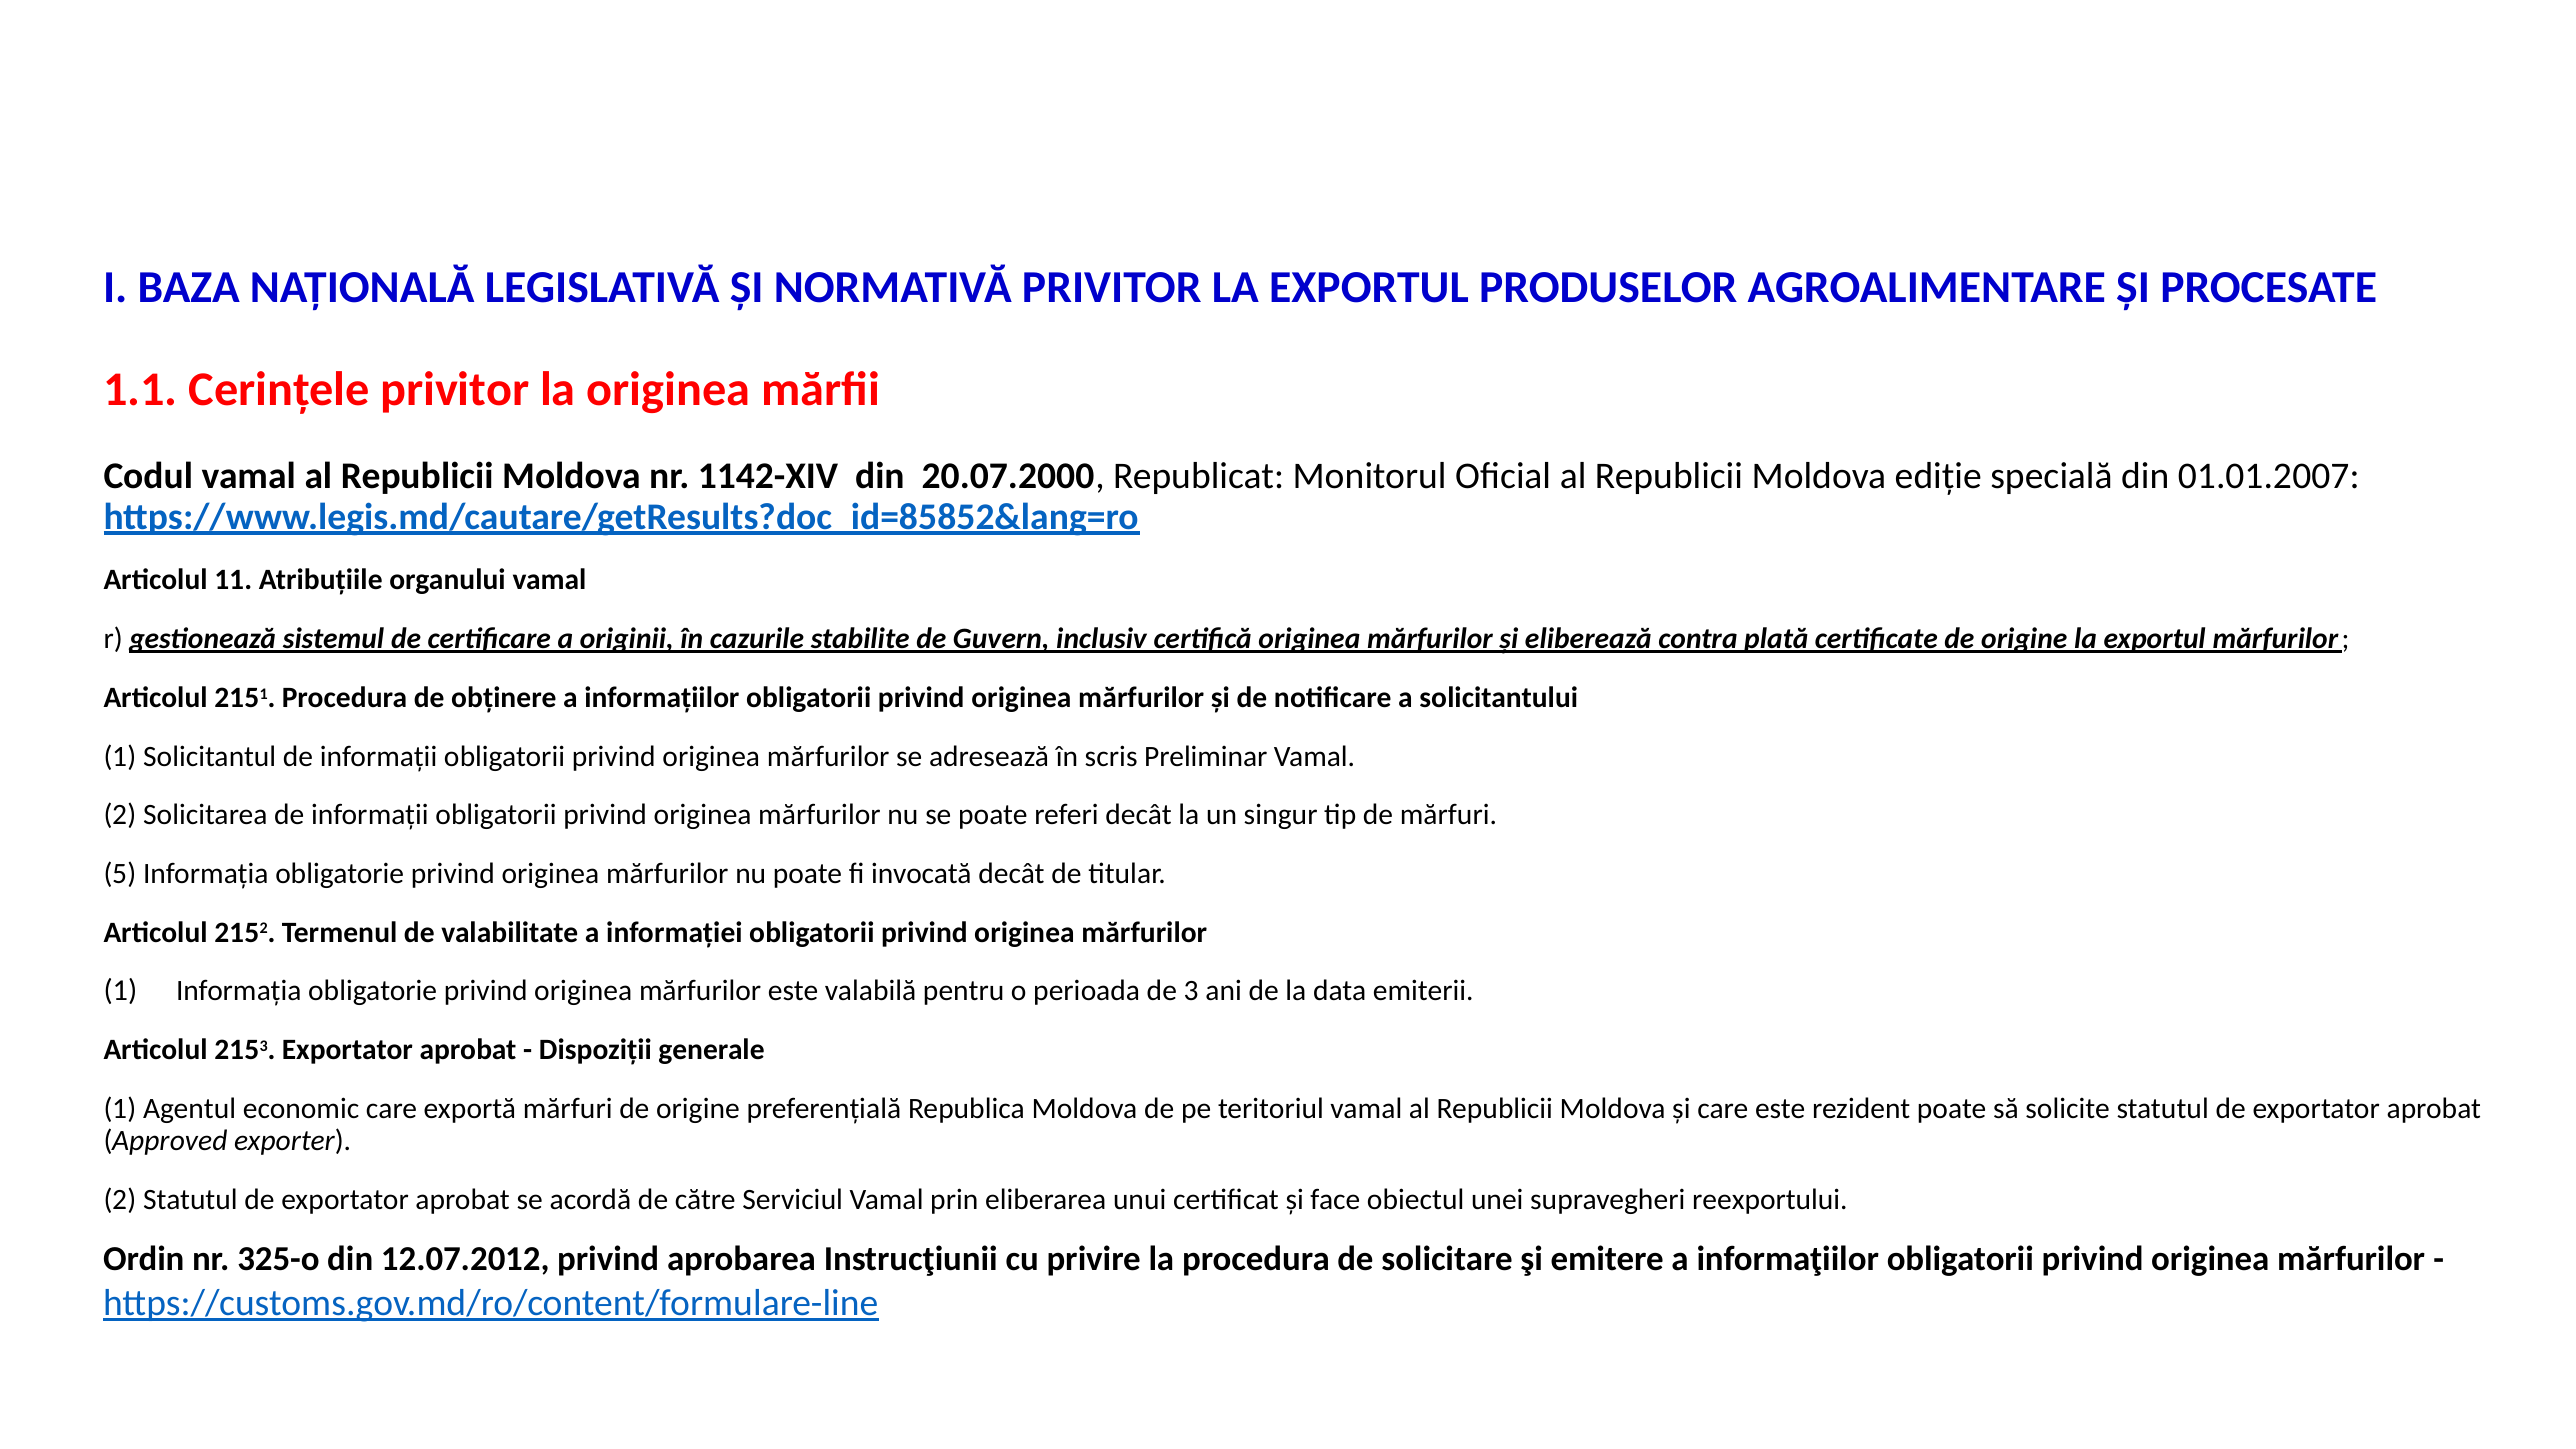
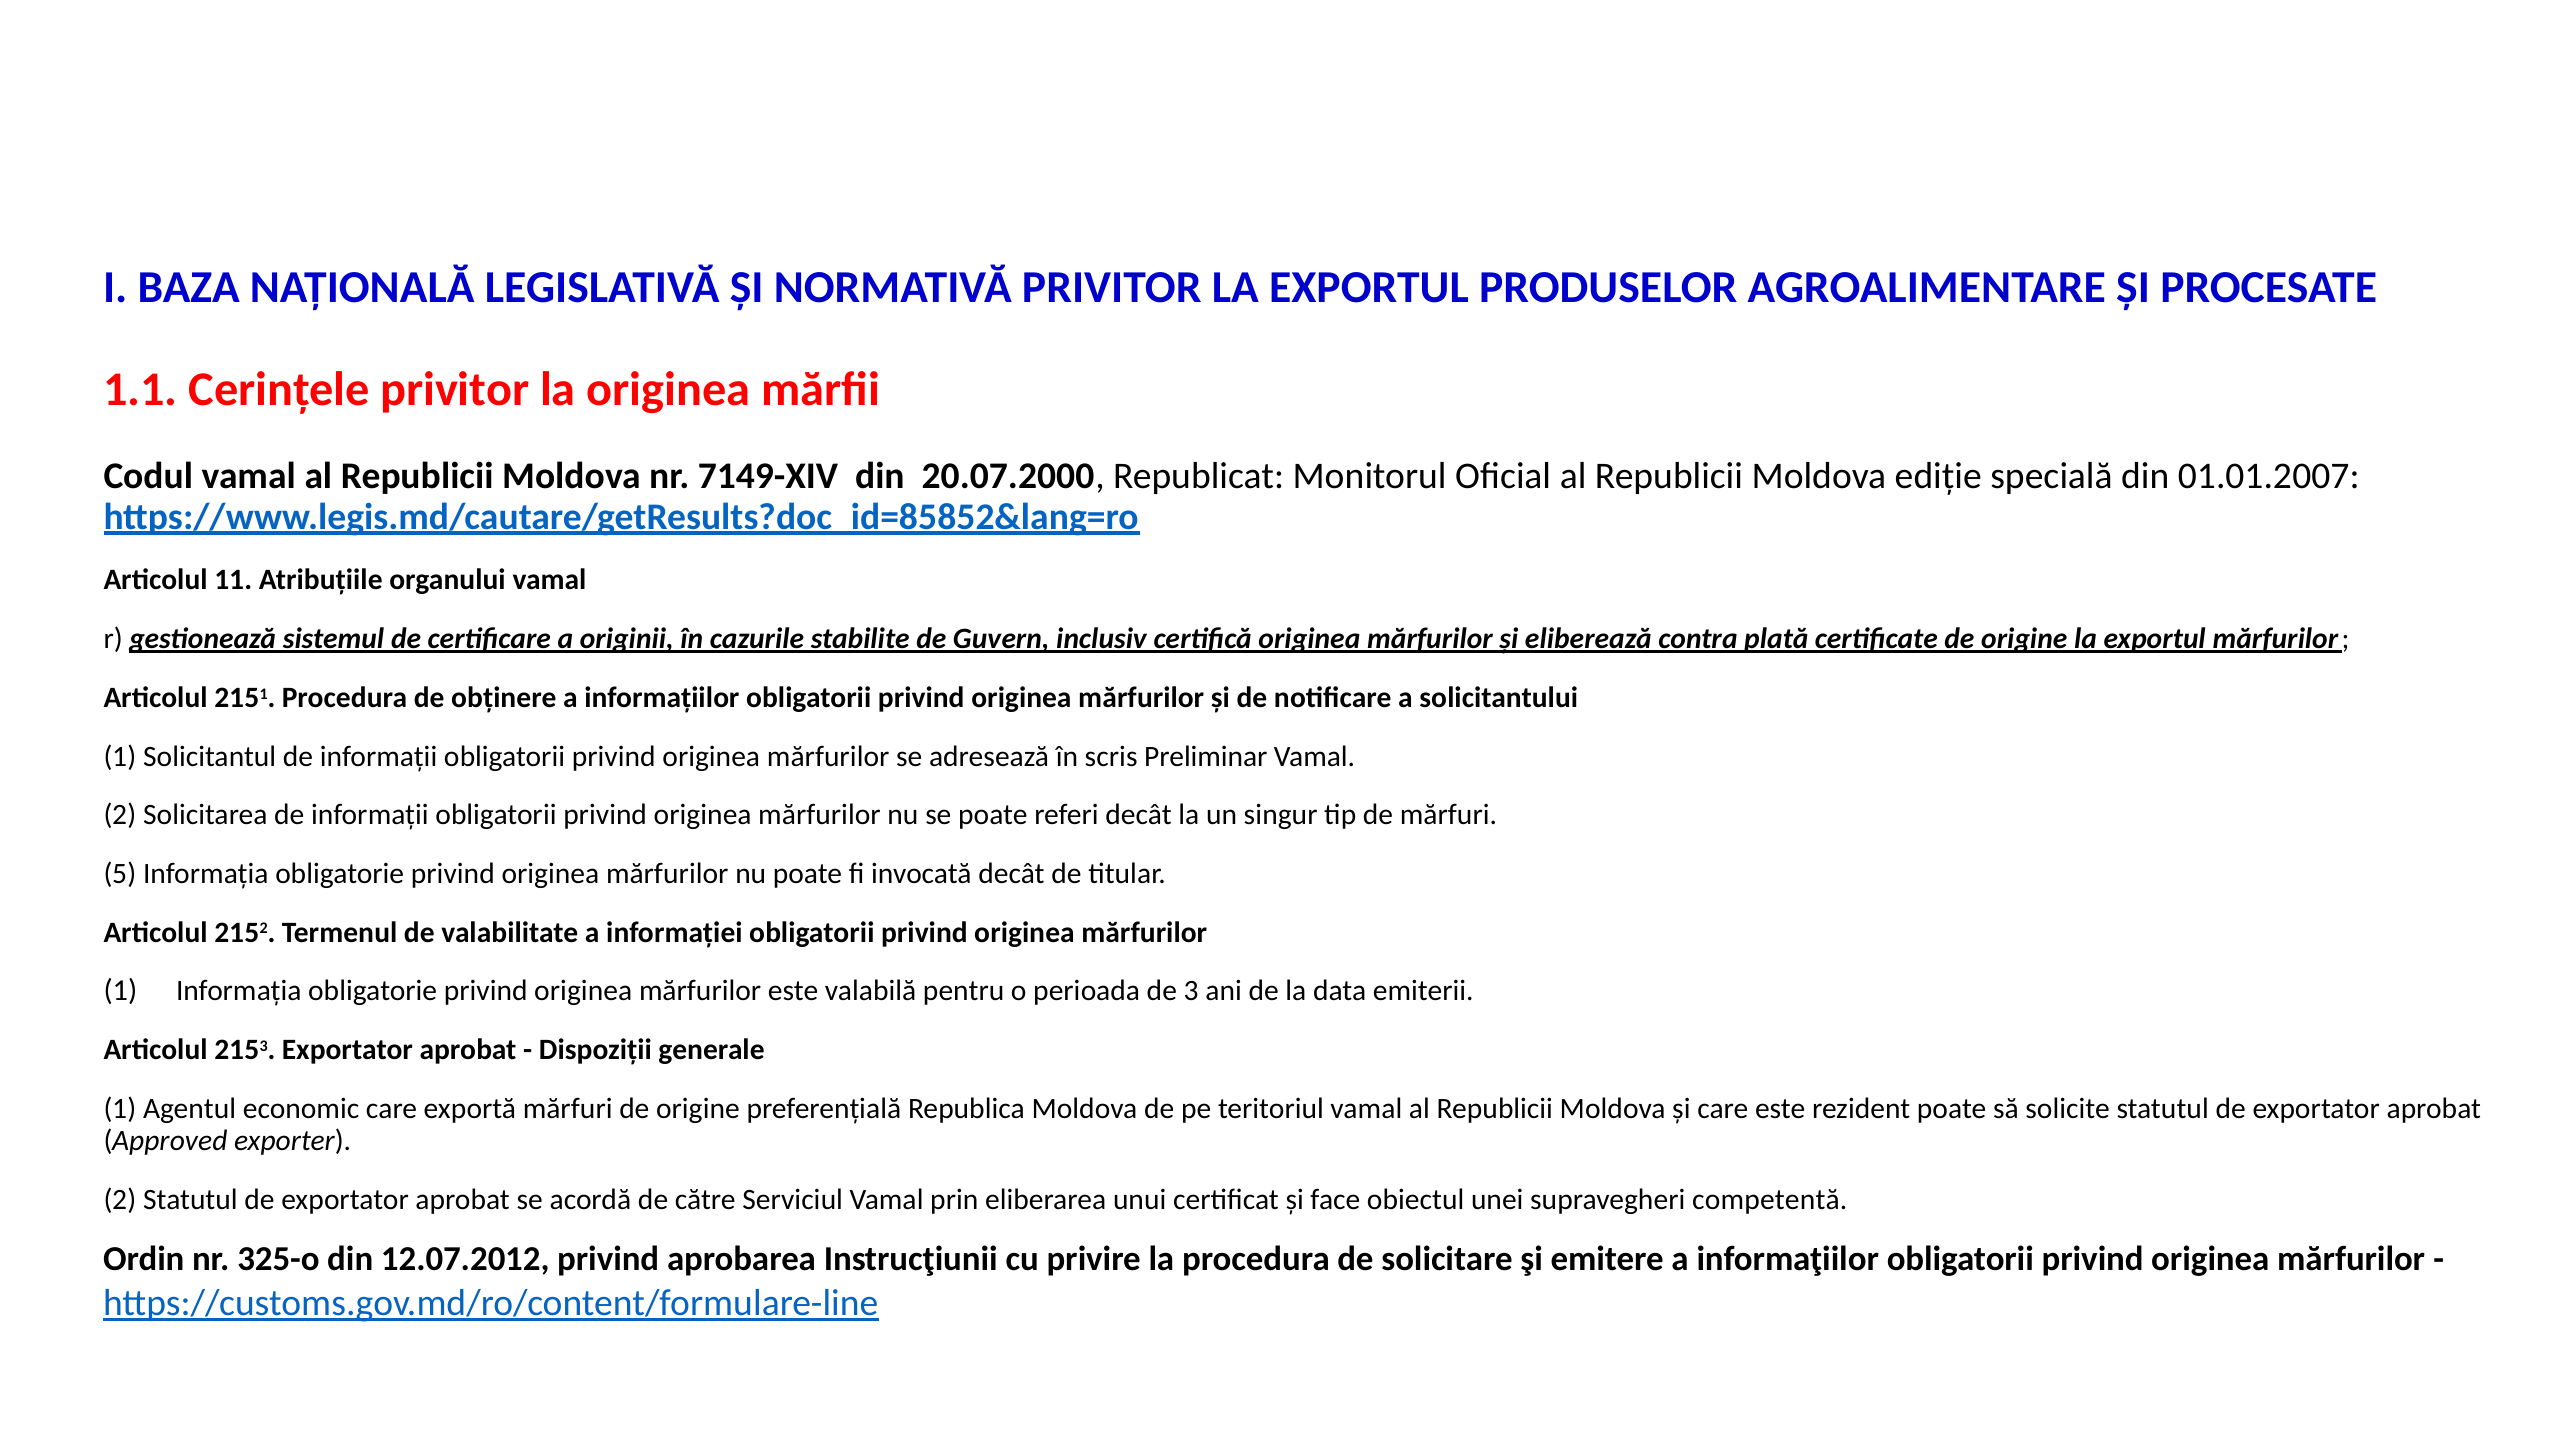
1142-XIV: 1142-XIV -> 7149-XIV (768, 476)
reexportului: reexportului -> competentă (1770, 1199)
